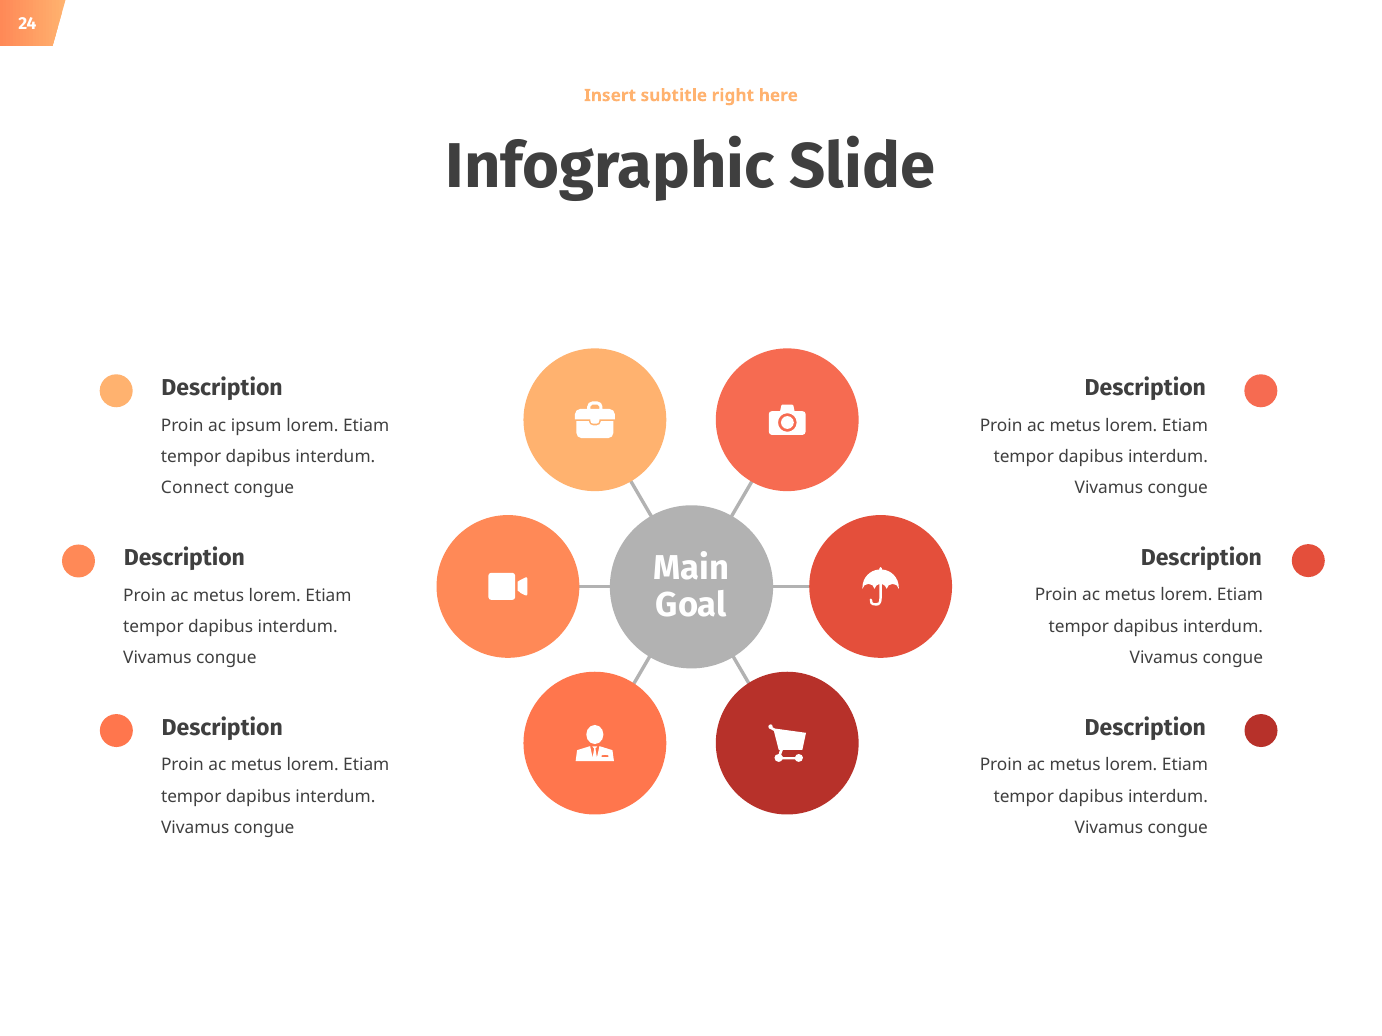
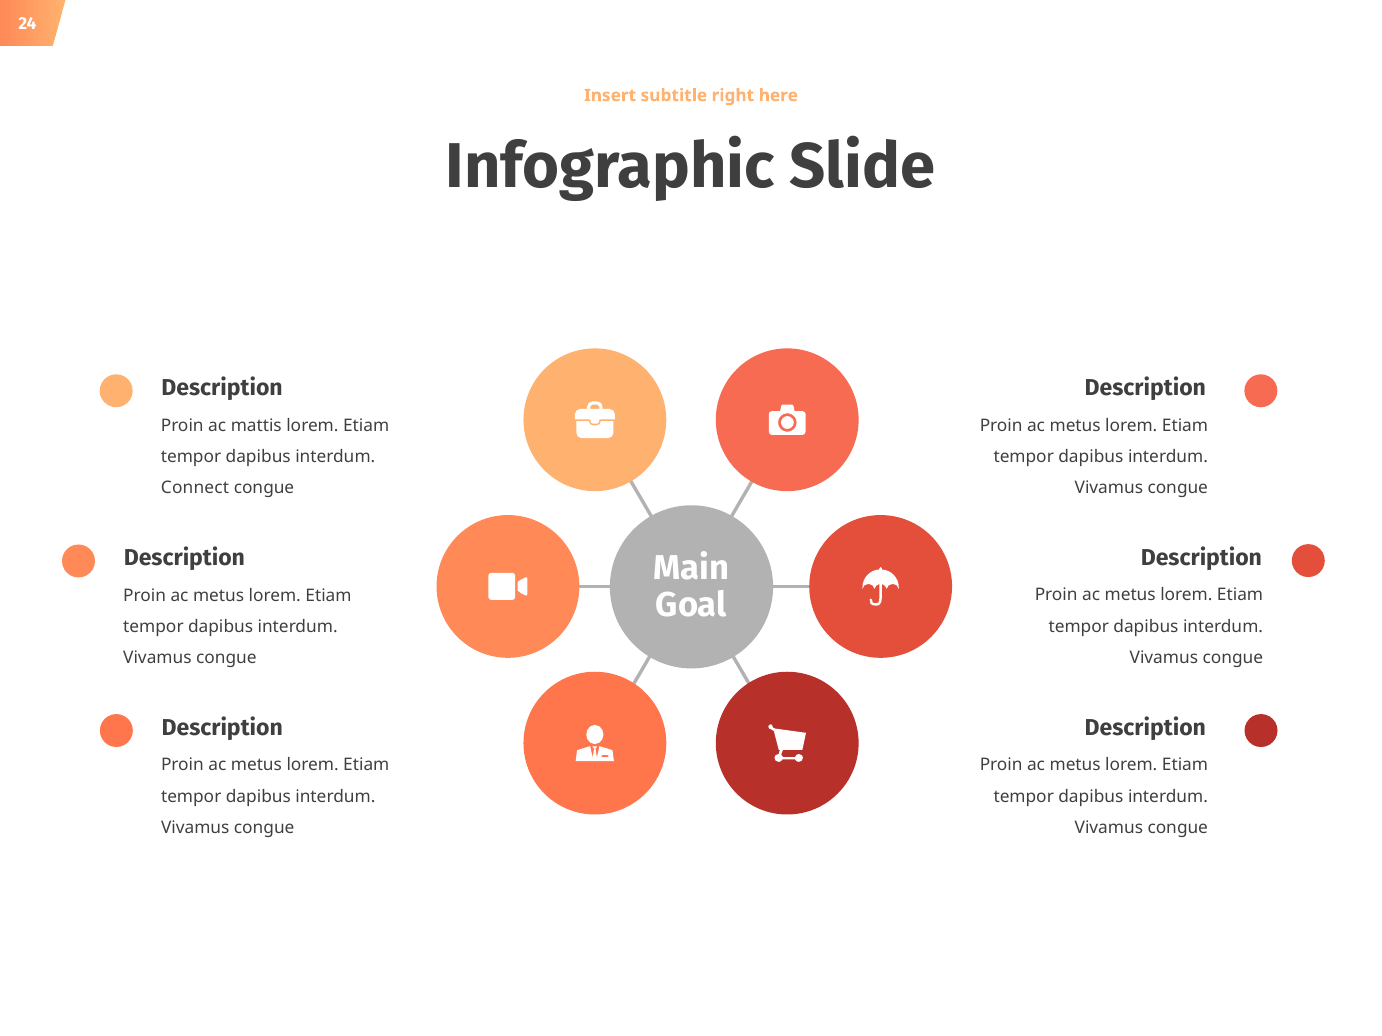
ipsum: ipsum -> mattis (256, 426)
